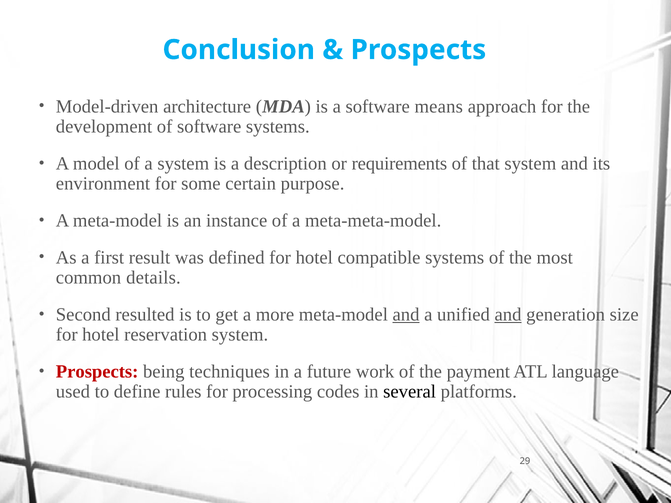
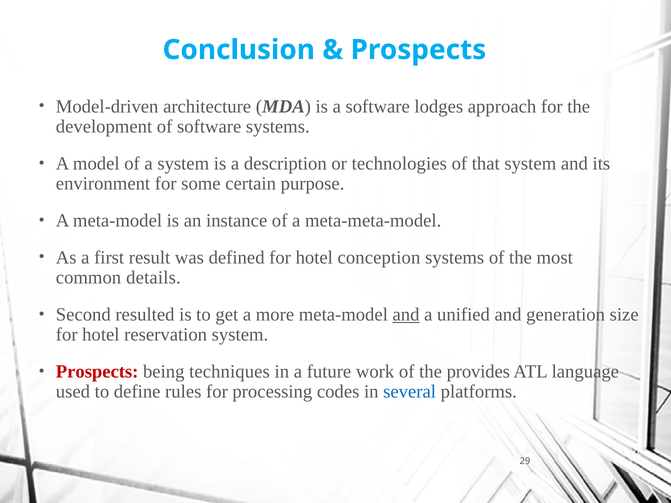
means: means -> lodges (439, 106)
requirements: requirements -> technologies (399, 164)
compatible: compatible -> conception (379, 258)
and underline: present -> none (508, 315)
payment: payment -> provides (478, 372)
several colour: black -> blue (410, 392)
